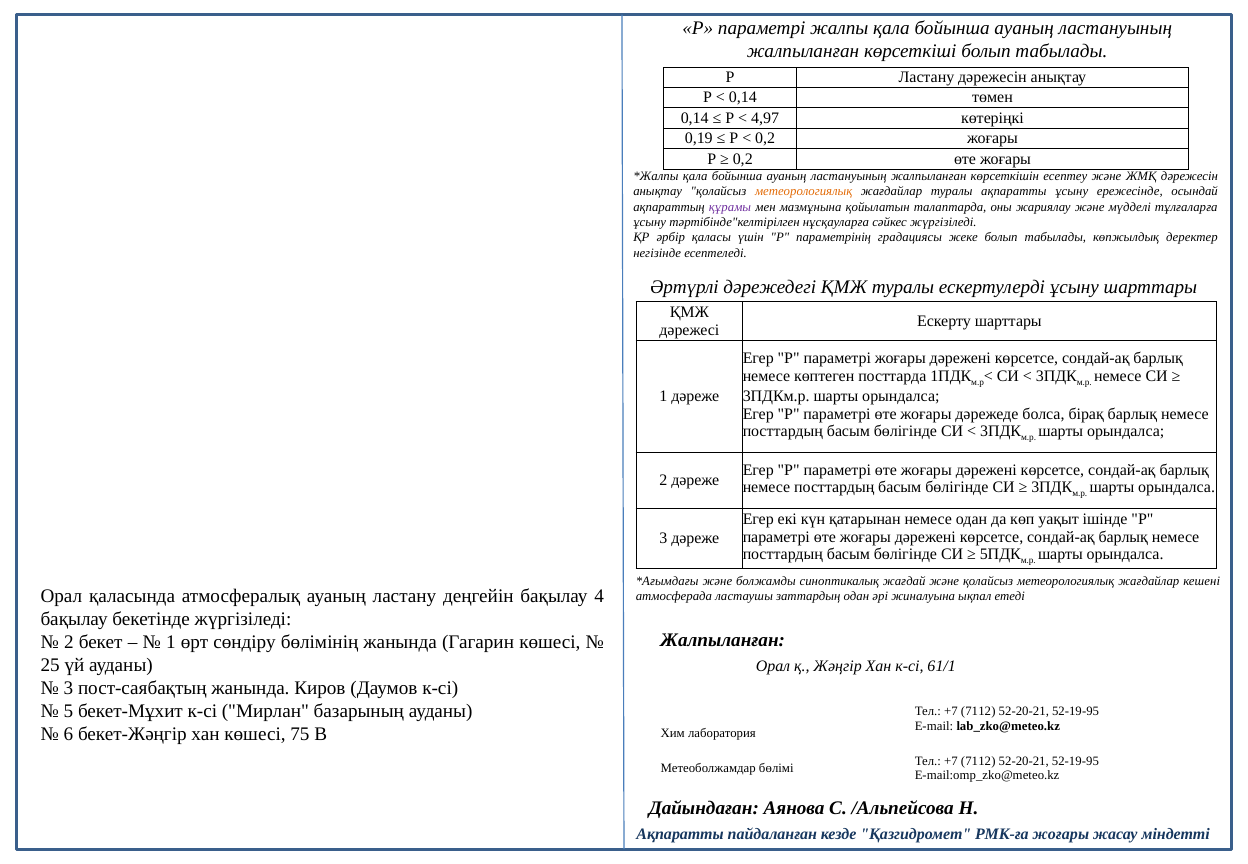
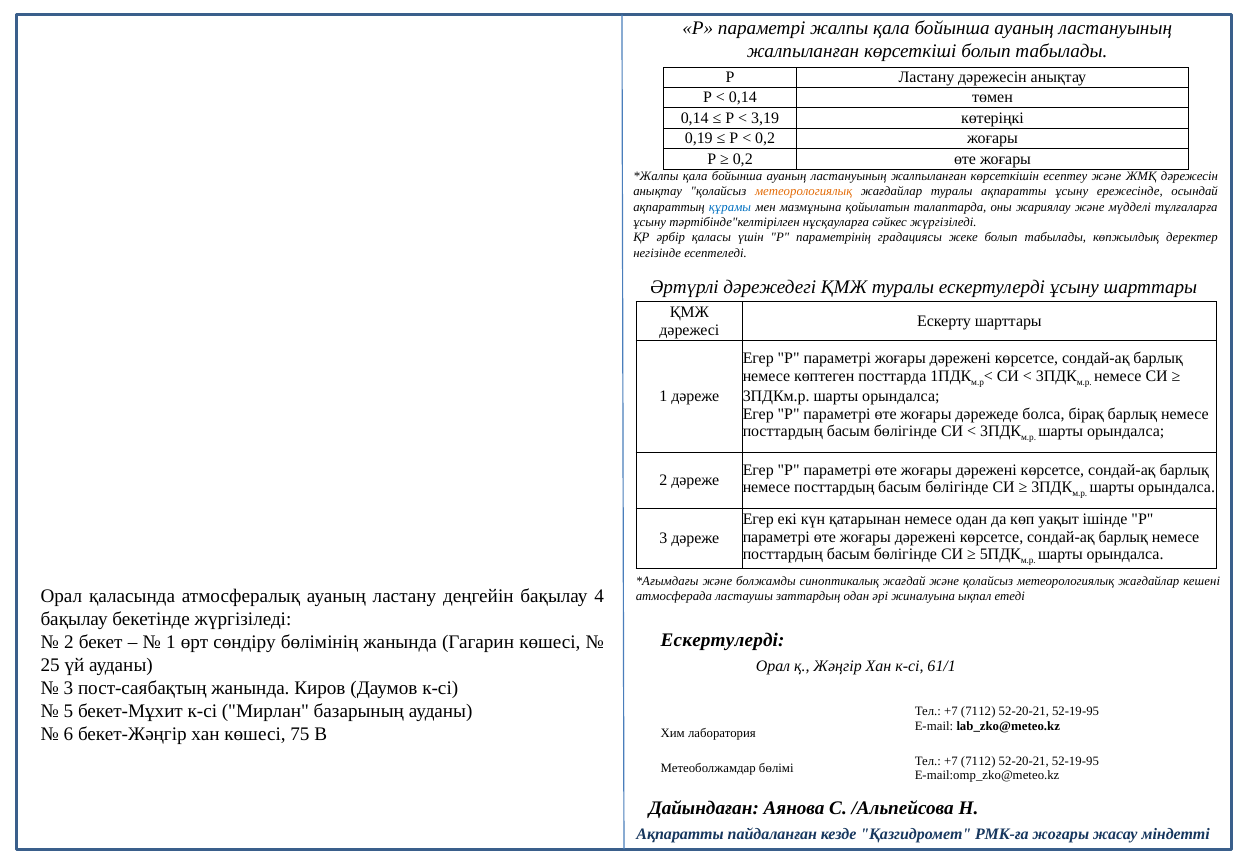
4,97: 4,97 -> 3,19 (765, 118)
құрамы colour: purple -> blue (730, 207)
Жалпыланған: Жалпыланған -> Ескертулерді (723, 641)
